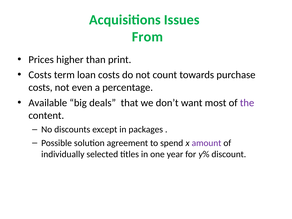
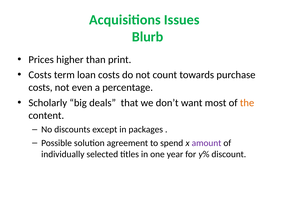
From: From -> Blurb (148, 37)
Available: Available -> Scholarly (48, 103)
the colour: purple -> orange (247, 103)
